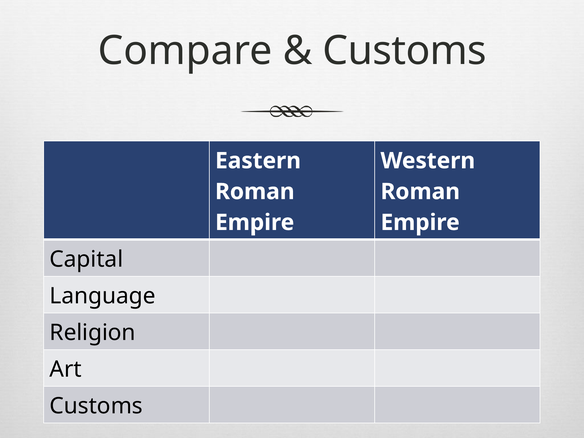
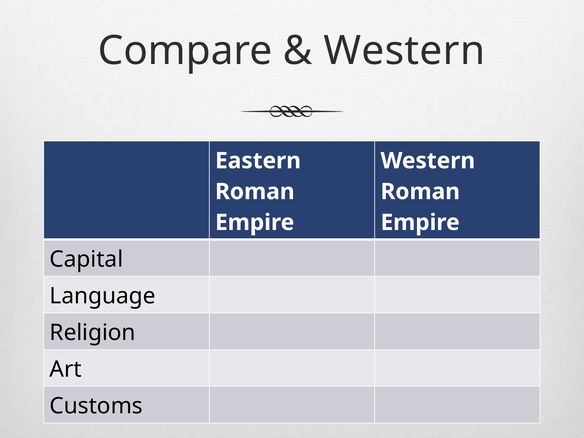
Customs: Customs -> Western (404, 51)
